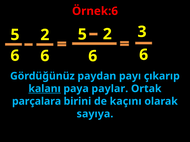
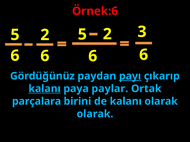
payı underline: none -> present (130, 76)
de kaçını: kaçını -> kalanı (126, 102)
sayıya: sayıya -> olarak (95, 114)
